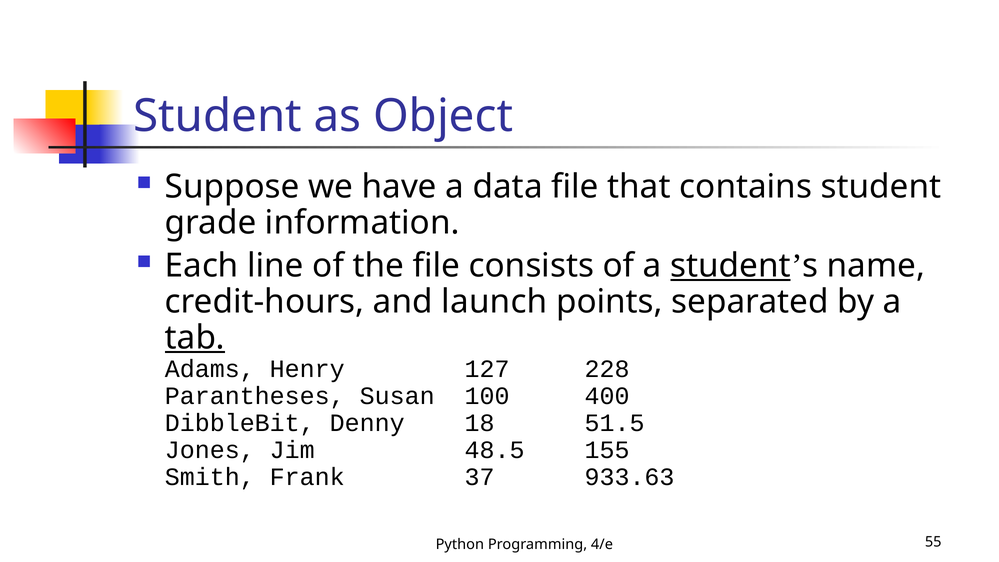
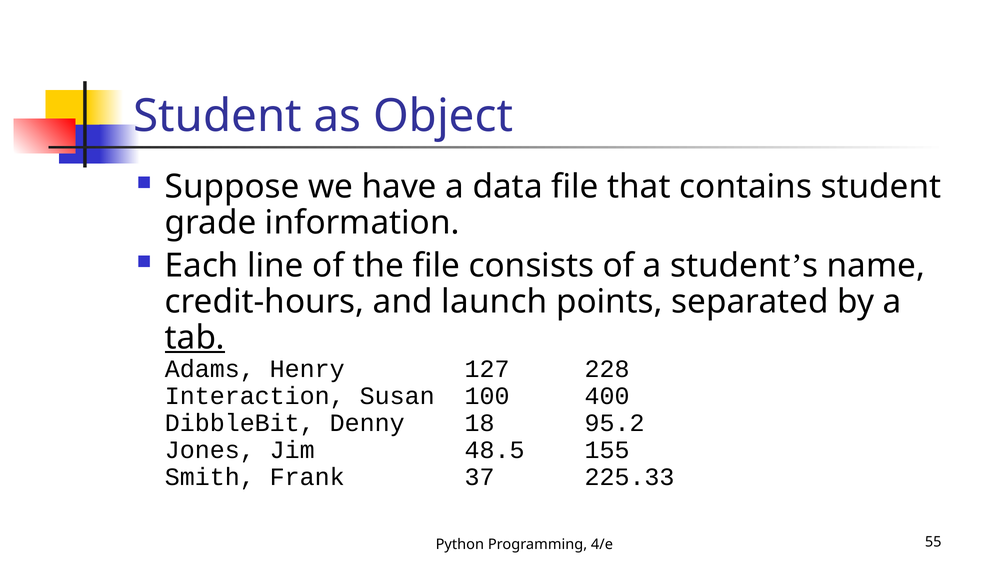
student underline: present -> none (730, 266)
Parantheses: Parantheses -> Interaction (255, 396)
51.5: 51.5 -> 95.2 (615, 423)
933.63: 933.63 -> 225.33 (630, 477)
